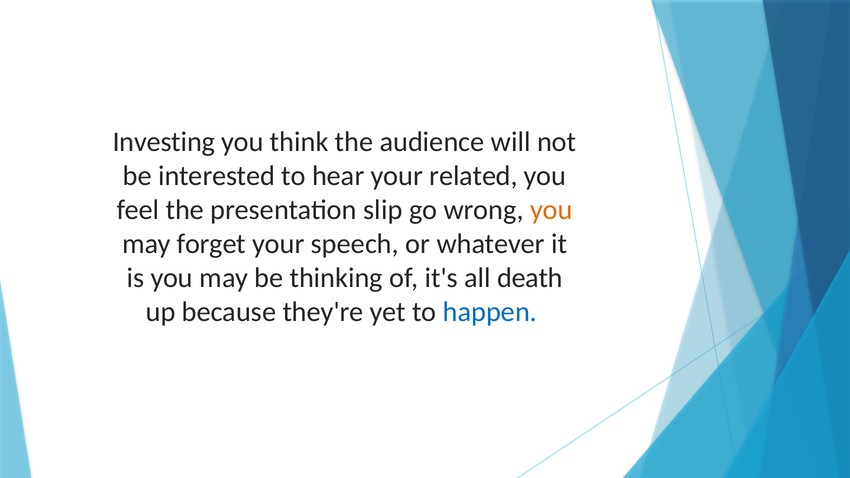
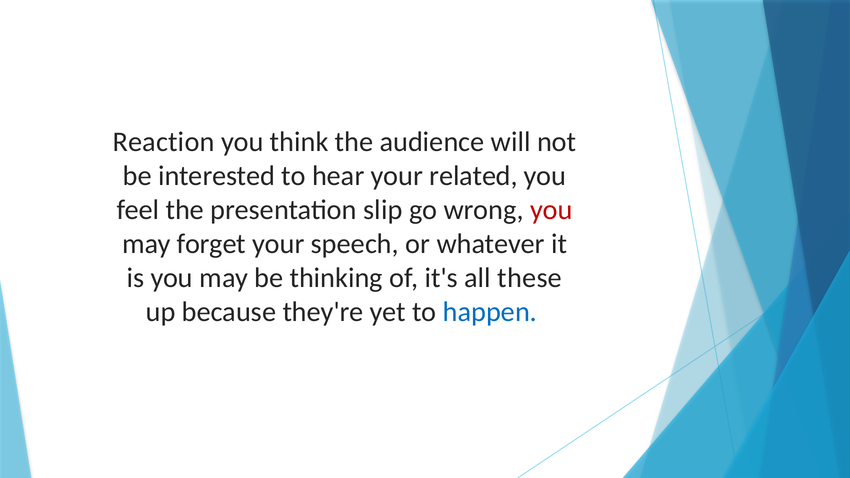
Investing: Investing -> Reaction (164, 142)
you colour: orange -> red (551, 210)
death: death -> these (530, 278)
